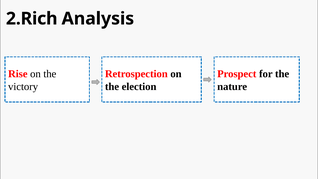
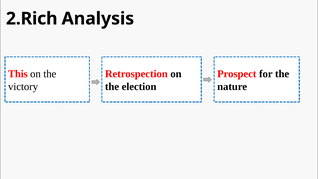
Rise: Rise -> This (18, 74)
